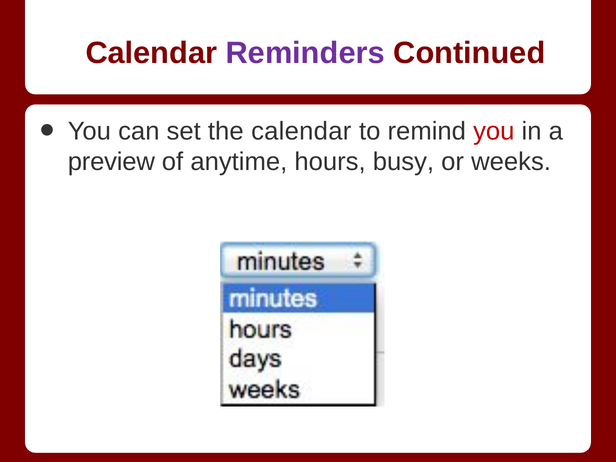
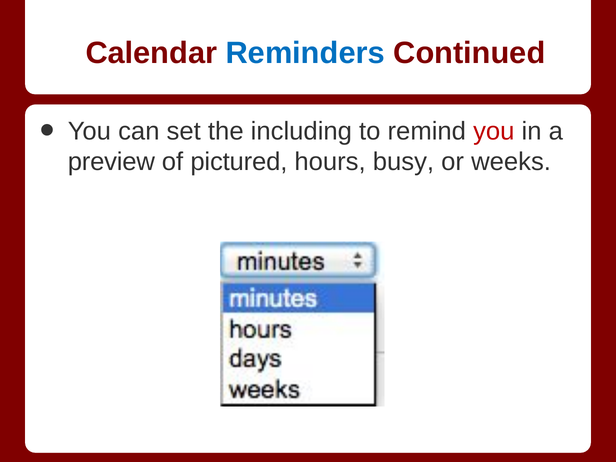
Reminders colour: purple -> blue (305, 53)
the calendar: calendar -> including (301, 131)
anytime: anytime -> pictured (239, 162)
